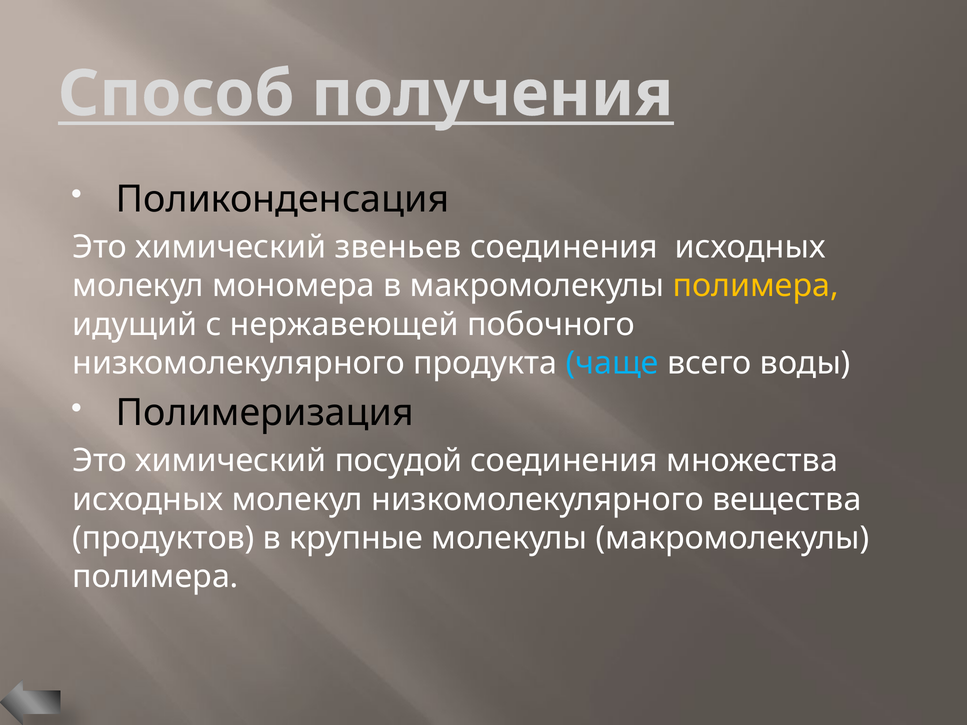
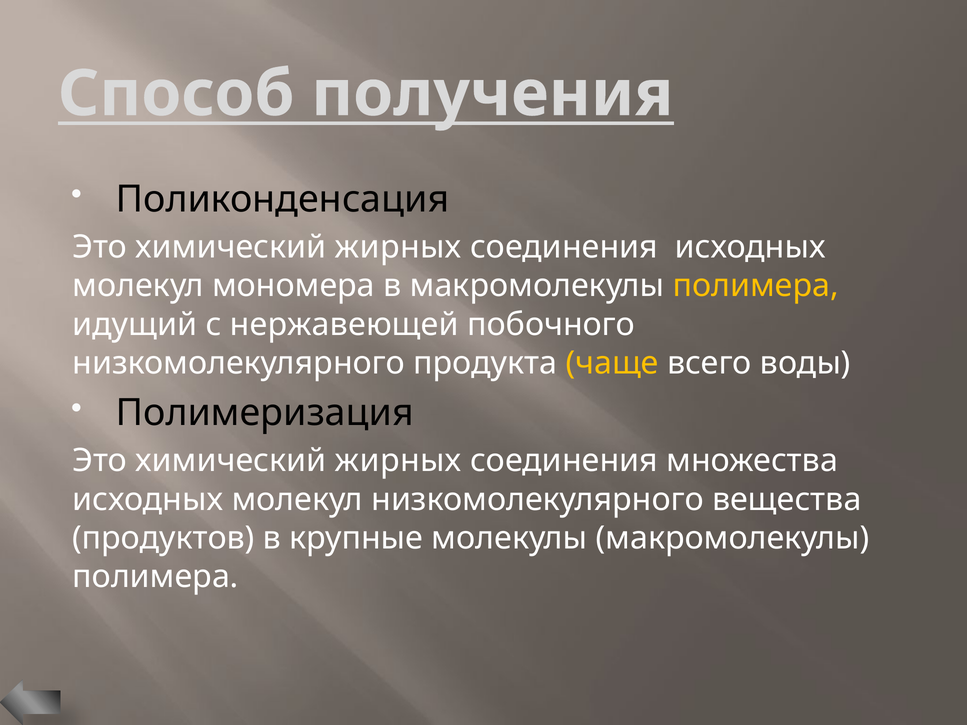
звеньев: звеньев -> жирных (398, 247)
чаще colour: light blue -> yellow (612, 363)
посудой: посудой -> жирных (398, 461)
